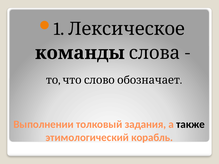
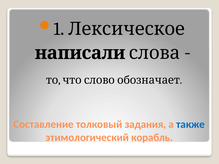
команды: команды -> написали (80, 53)
Выполнении: Выполнении -> Составление (44, 125)
также colour: black -> blue (191, 125)
